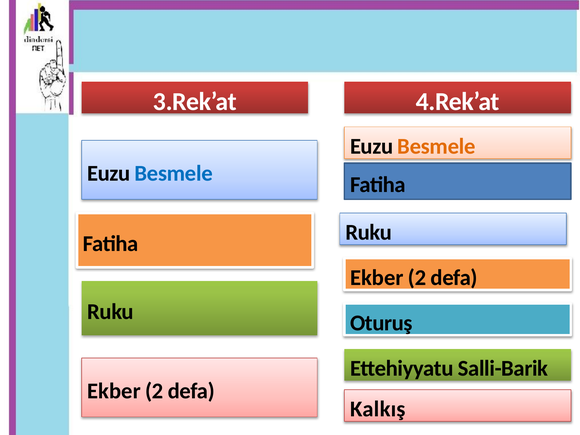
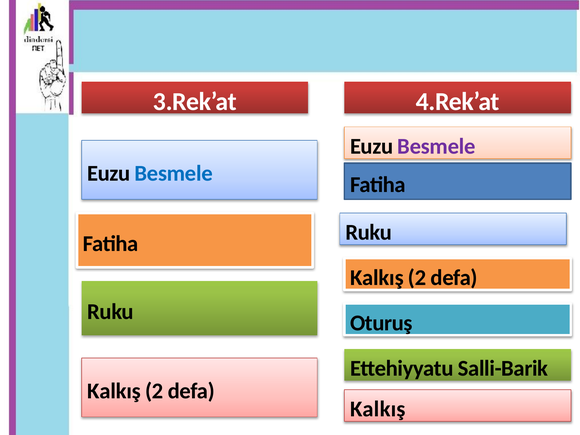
Besmele colour: orange -> purple (436, 146)
Ekber: Ekber -> Kalkış (377, 278)
Ekber: Ekber -> Kalkış (114, 391)
